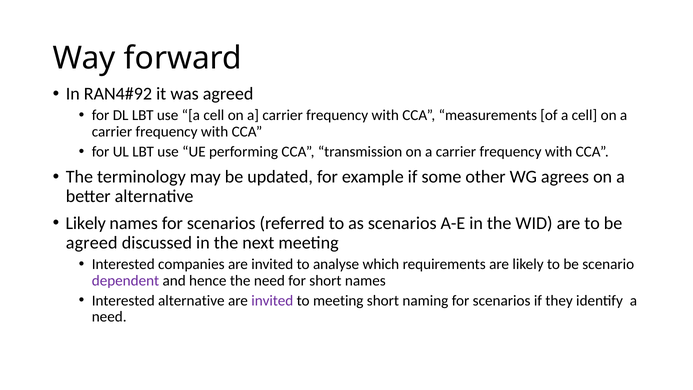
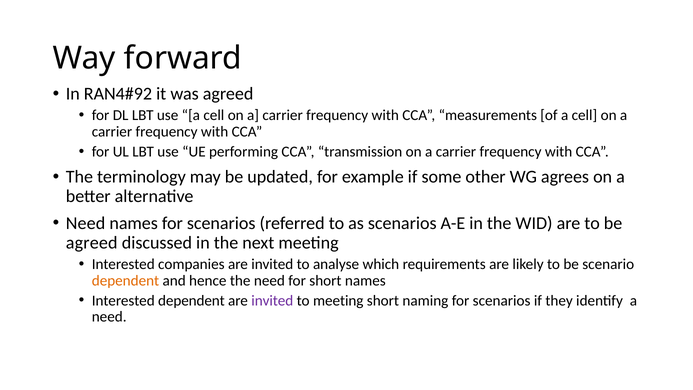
Likely: Likely -> Need (86, 223)
dependent colour: purple -> orange (125, 280)
Interested alternative: alternative -> dependent (191, 300)
